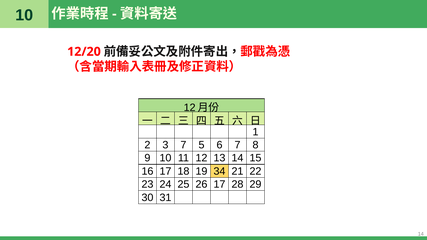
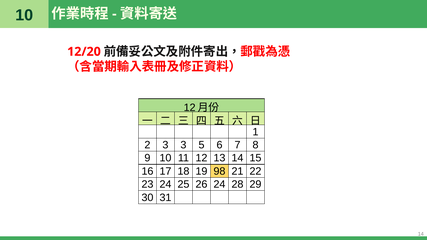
3 7: 7 -> 3 (183, 145)
34: 34 -> 98 (219, 171)
26 17: 17 -> 24 (219, 185)
